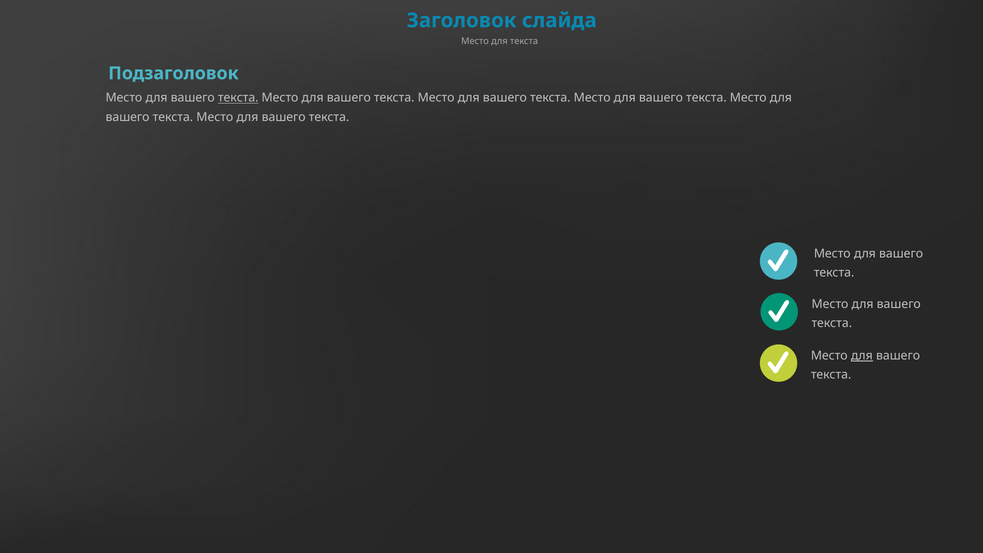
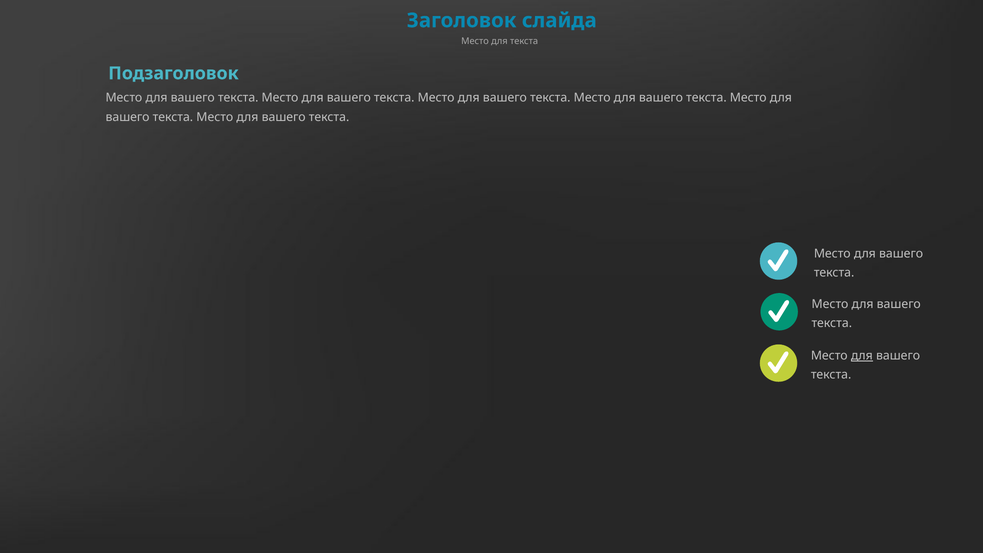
текста underline: present -> none (238, 98)
